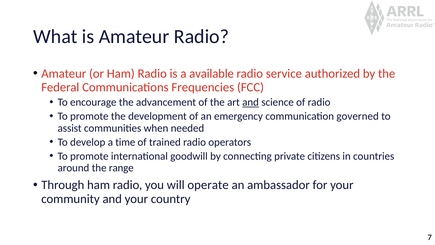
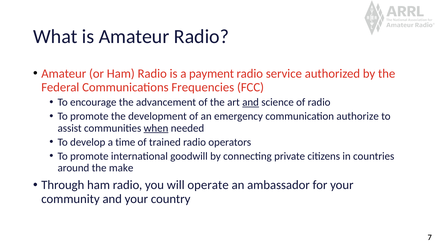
available: available -> payment (212, 74)
governed: governed -> authorize (358, 116)
when underline: none -> present (156, 128)
range: range -> make (121, 168)
